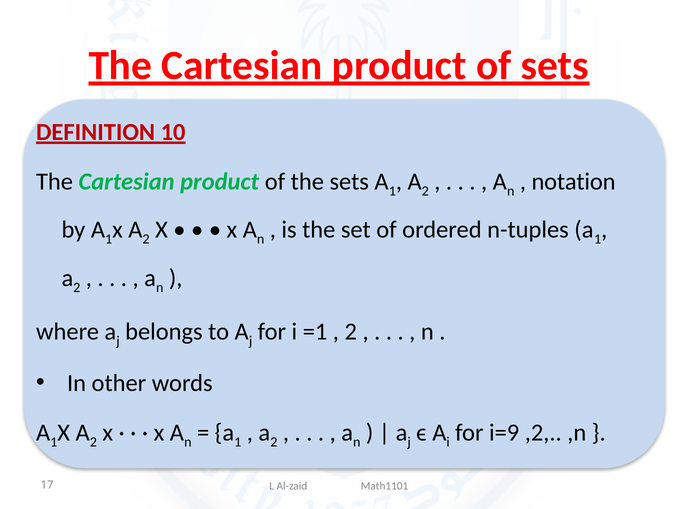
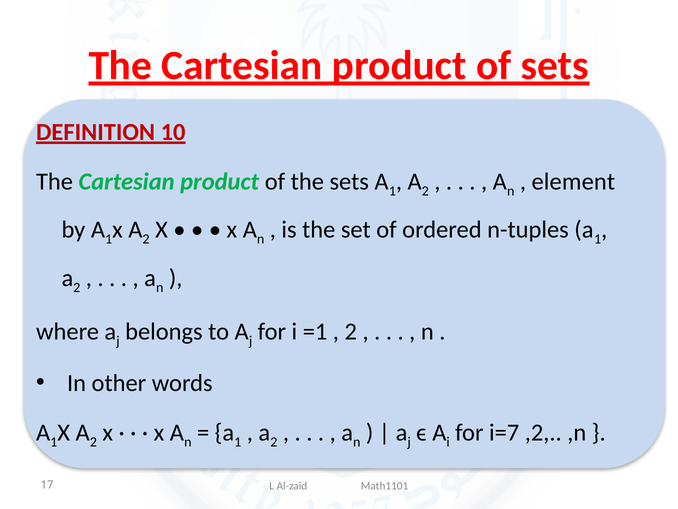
notation: notation -> element (573, 182)
i=9: i=9 -> i=7 (504, 432)
